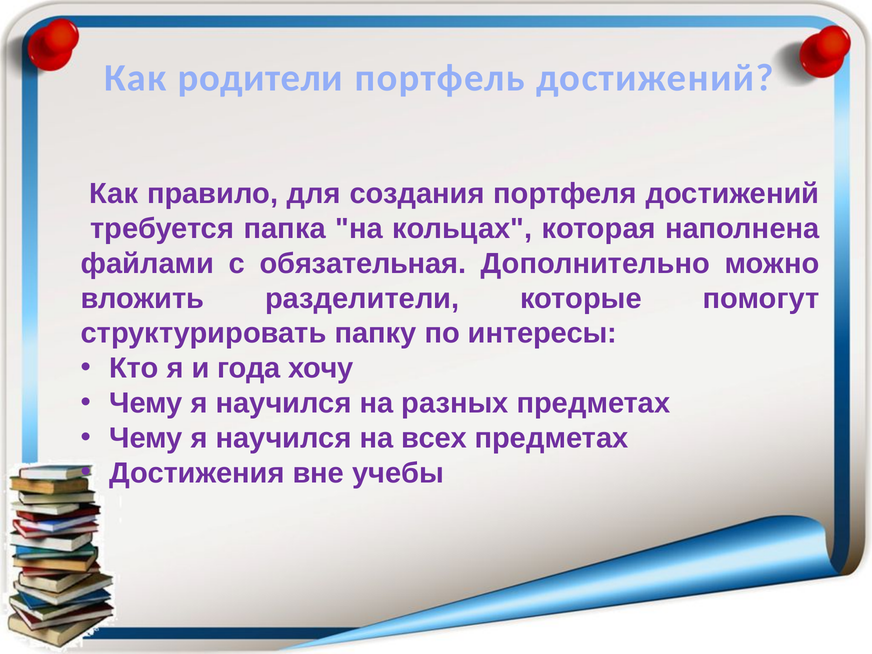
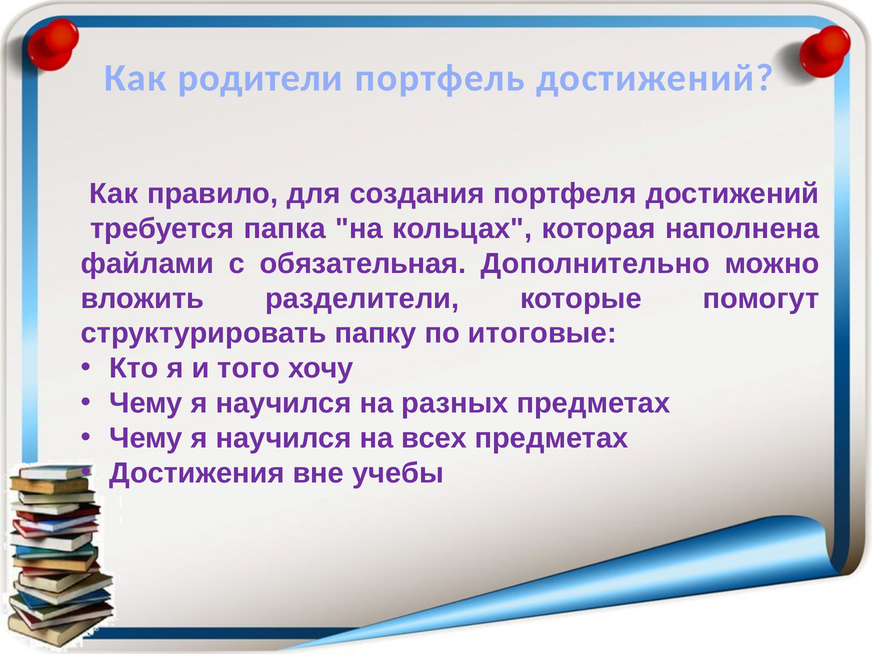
интересы: интересы -> итоговые (542, 333)
года: года -> того (249, 368)
